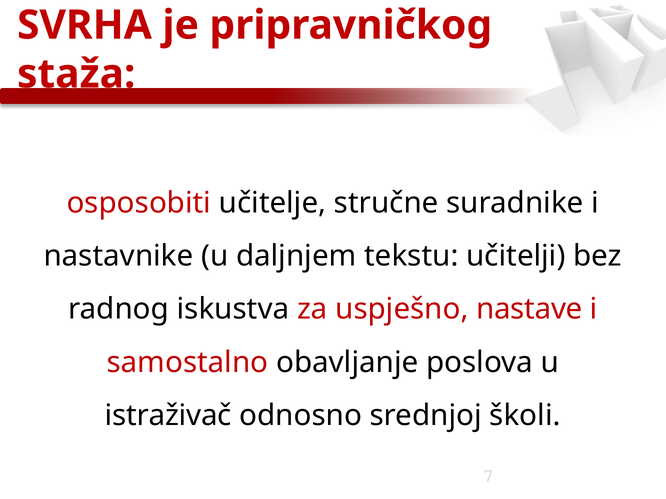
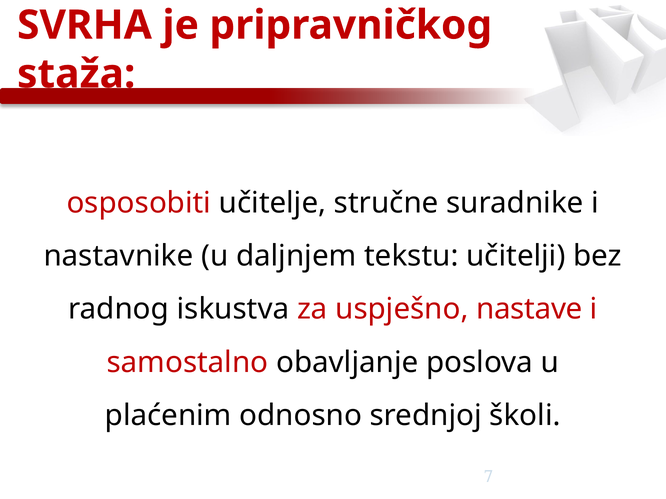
istraživač: istraživač -> plaćenim (168, 416)
